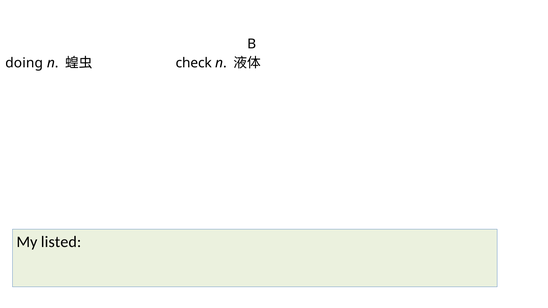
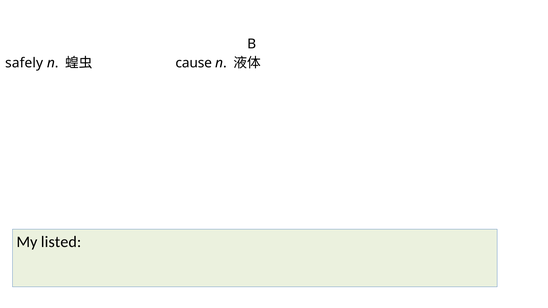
doing: doing -> safely (24, 63)
check: check -> cause (194, 63)
